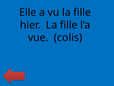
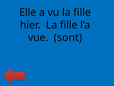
colis: colis -> sont (68, 37)
